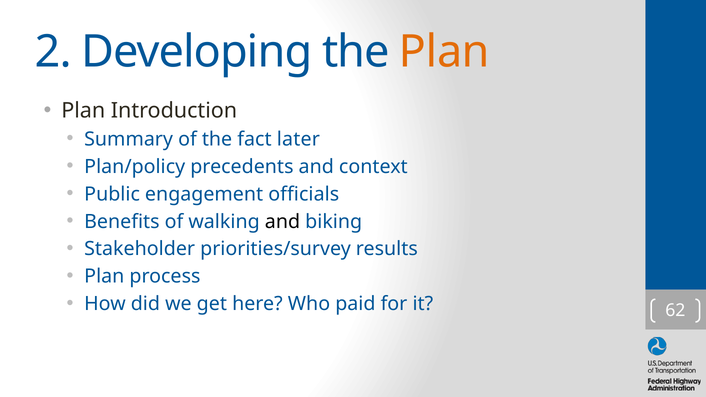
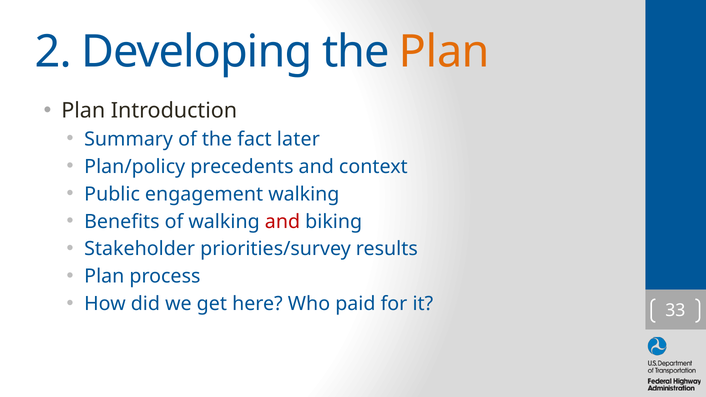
engagement officials: officials -> walking (304, 194)
and colour: black -> red (282, 222)
62: 62 -> 33 (675, 311)
